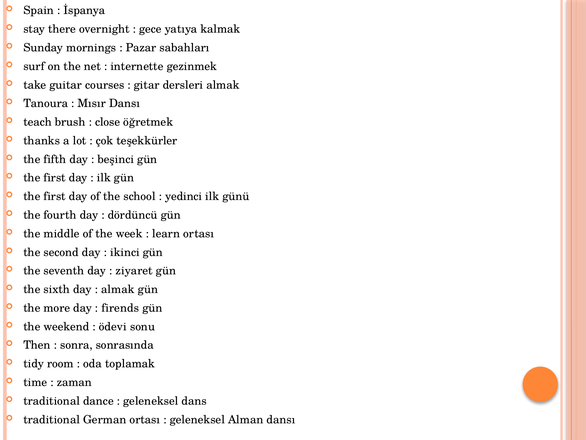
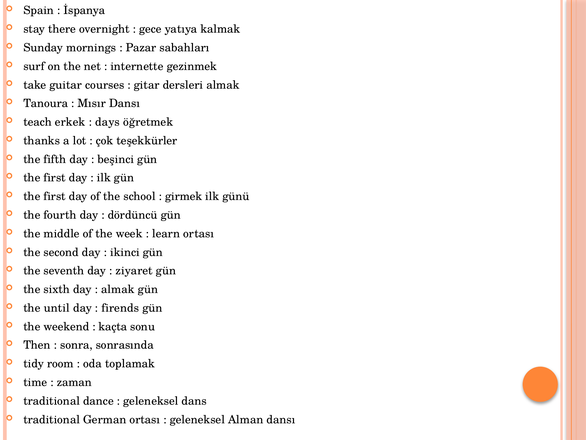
brush: brush -> erkek (70, 122)
close: close -> days (108, 122)
yedinci: yedinci -> girmek (184, 196)
more: more -> until (57, 308)
ödevi: ödevi -> kaçta (113, 326)
